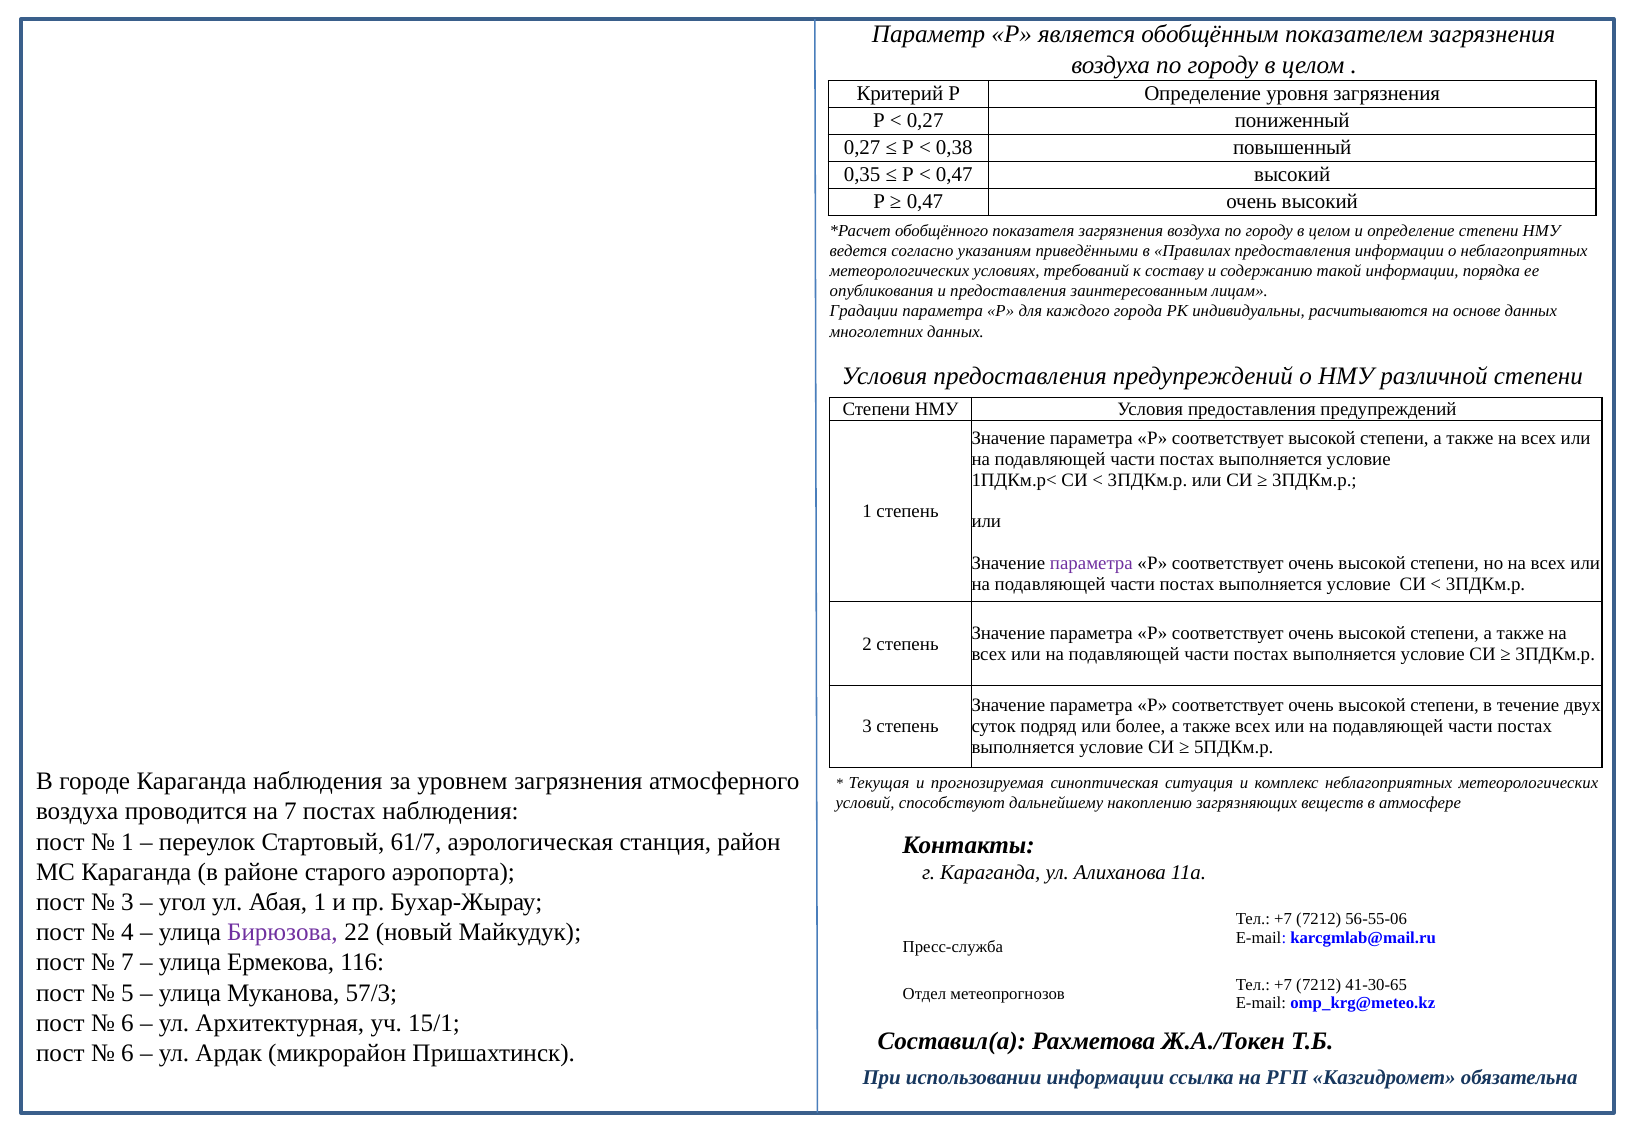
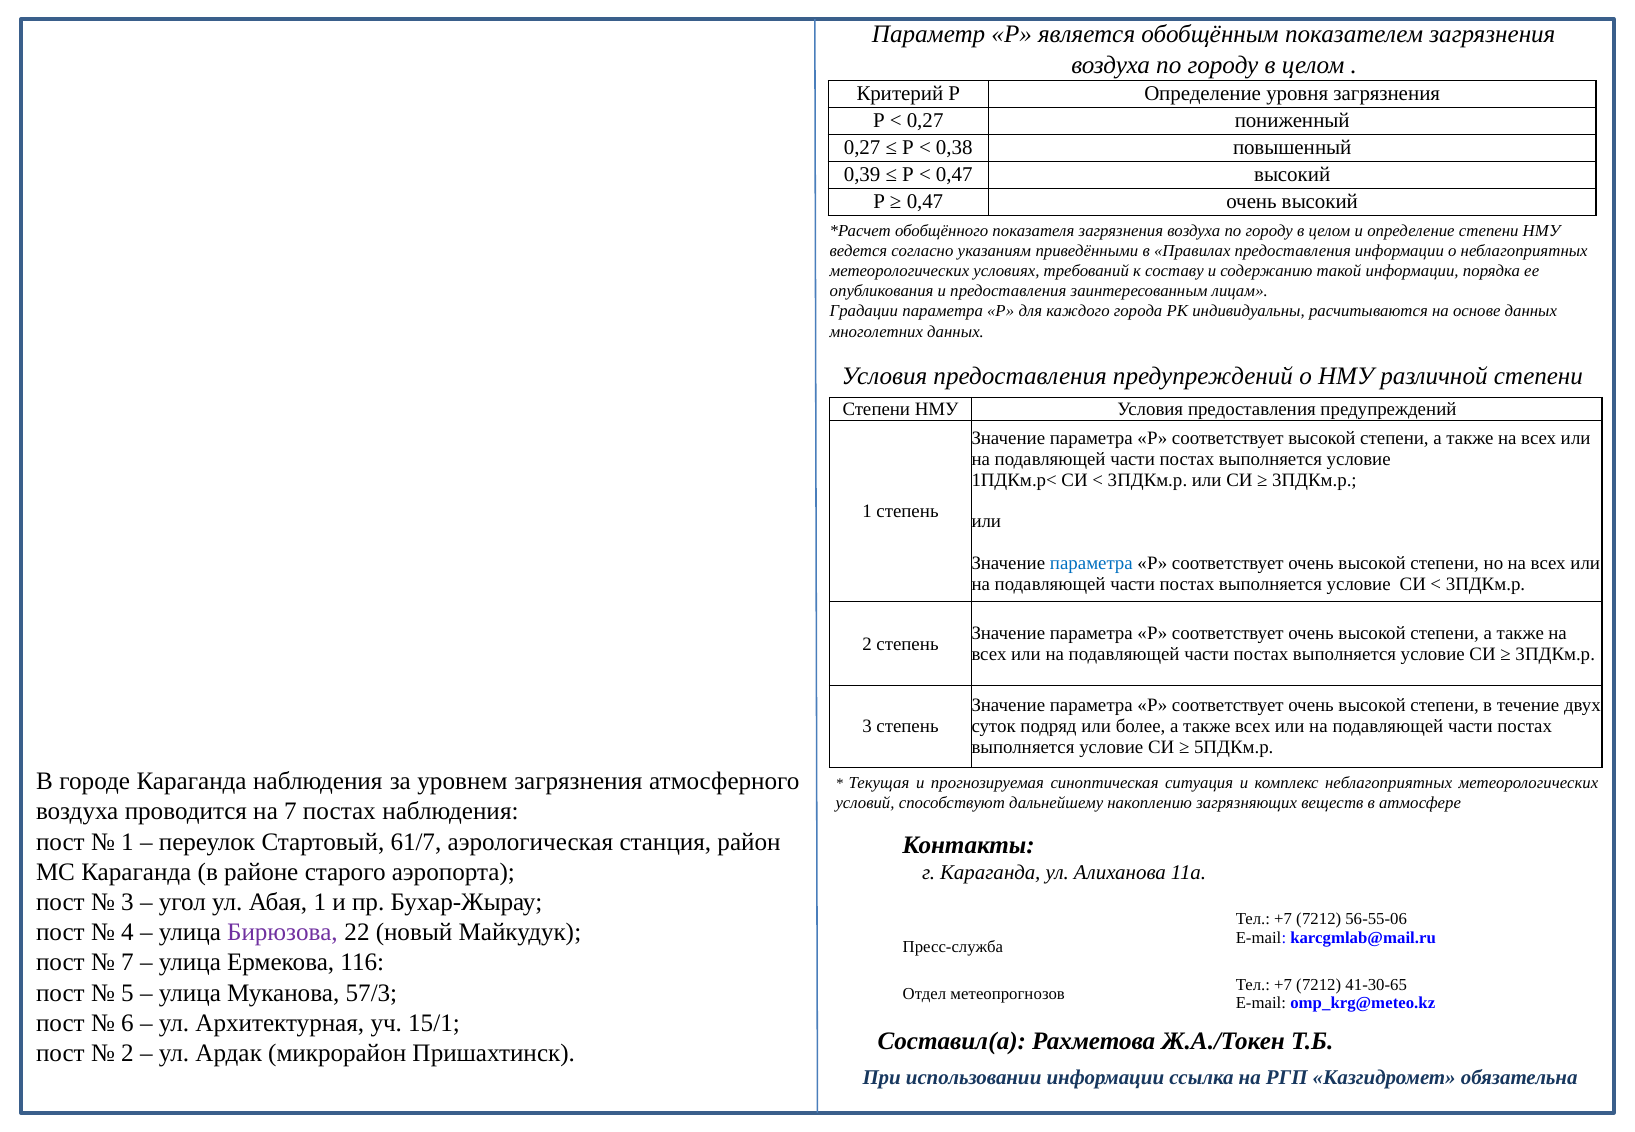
0,35: 0,35 -> 0,39 (862, 175)
параметра colour: purple -> blue (1091, 563)
6: 6 -> 2 (127, 1053)
